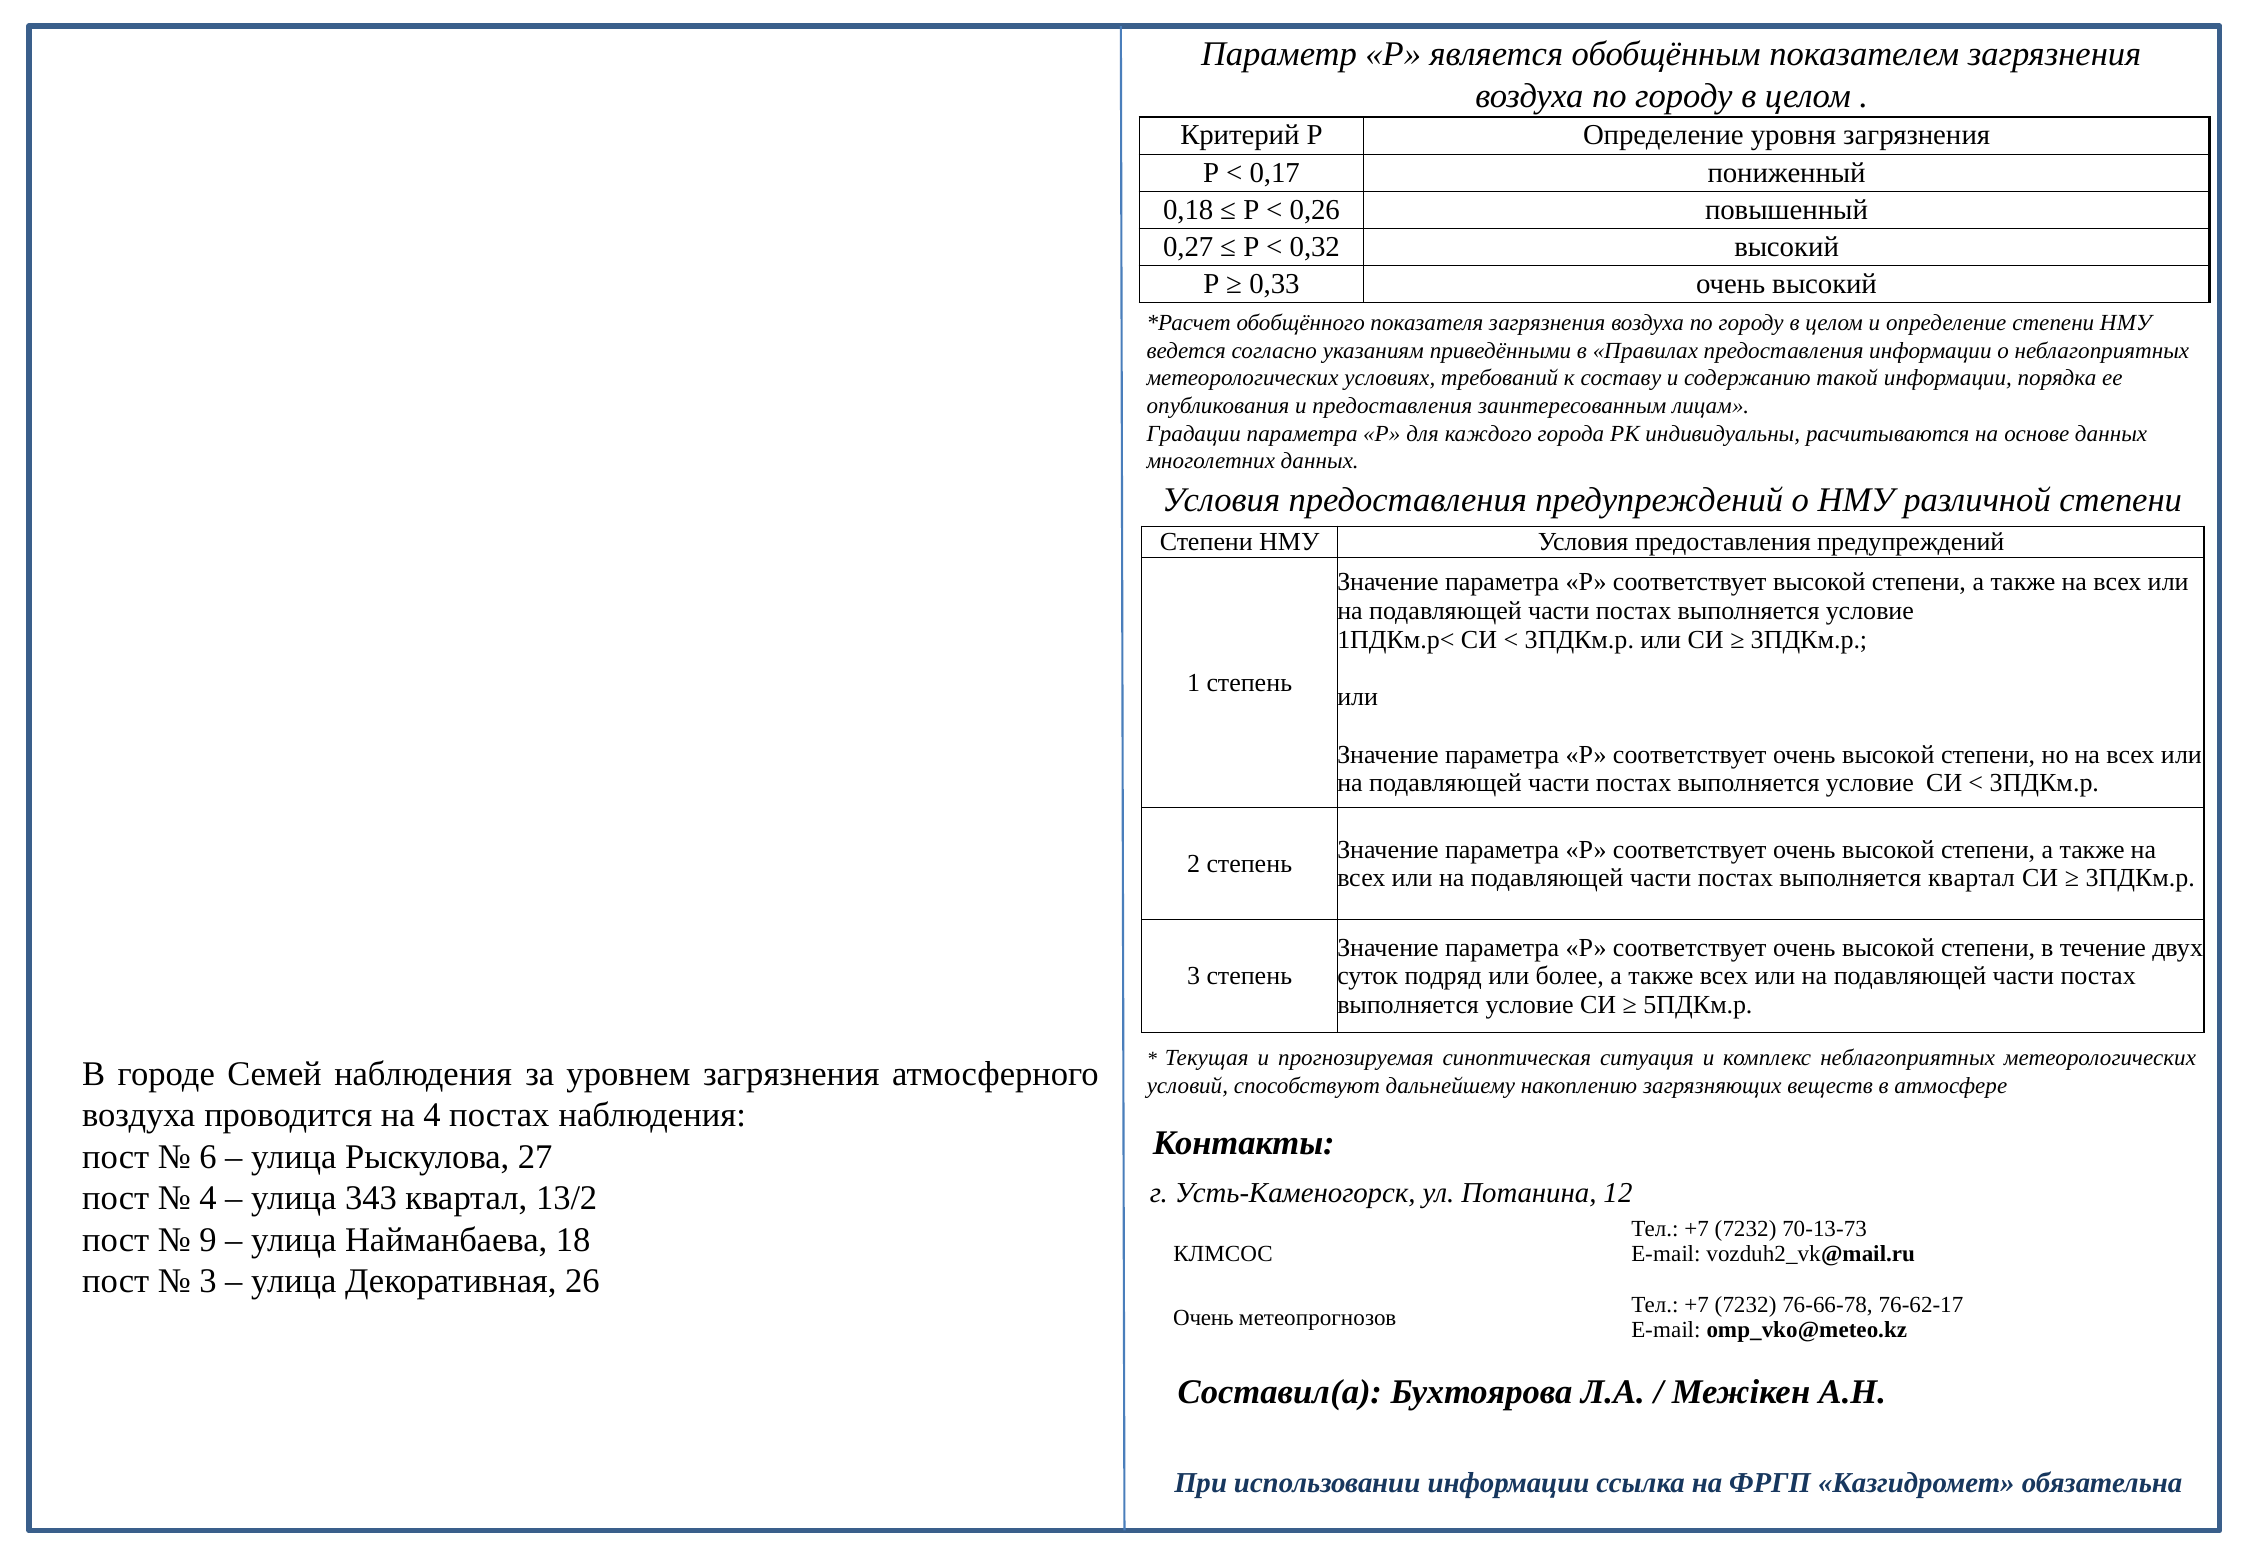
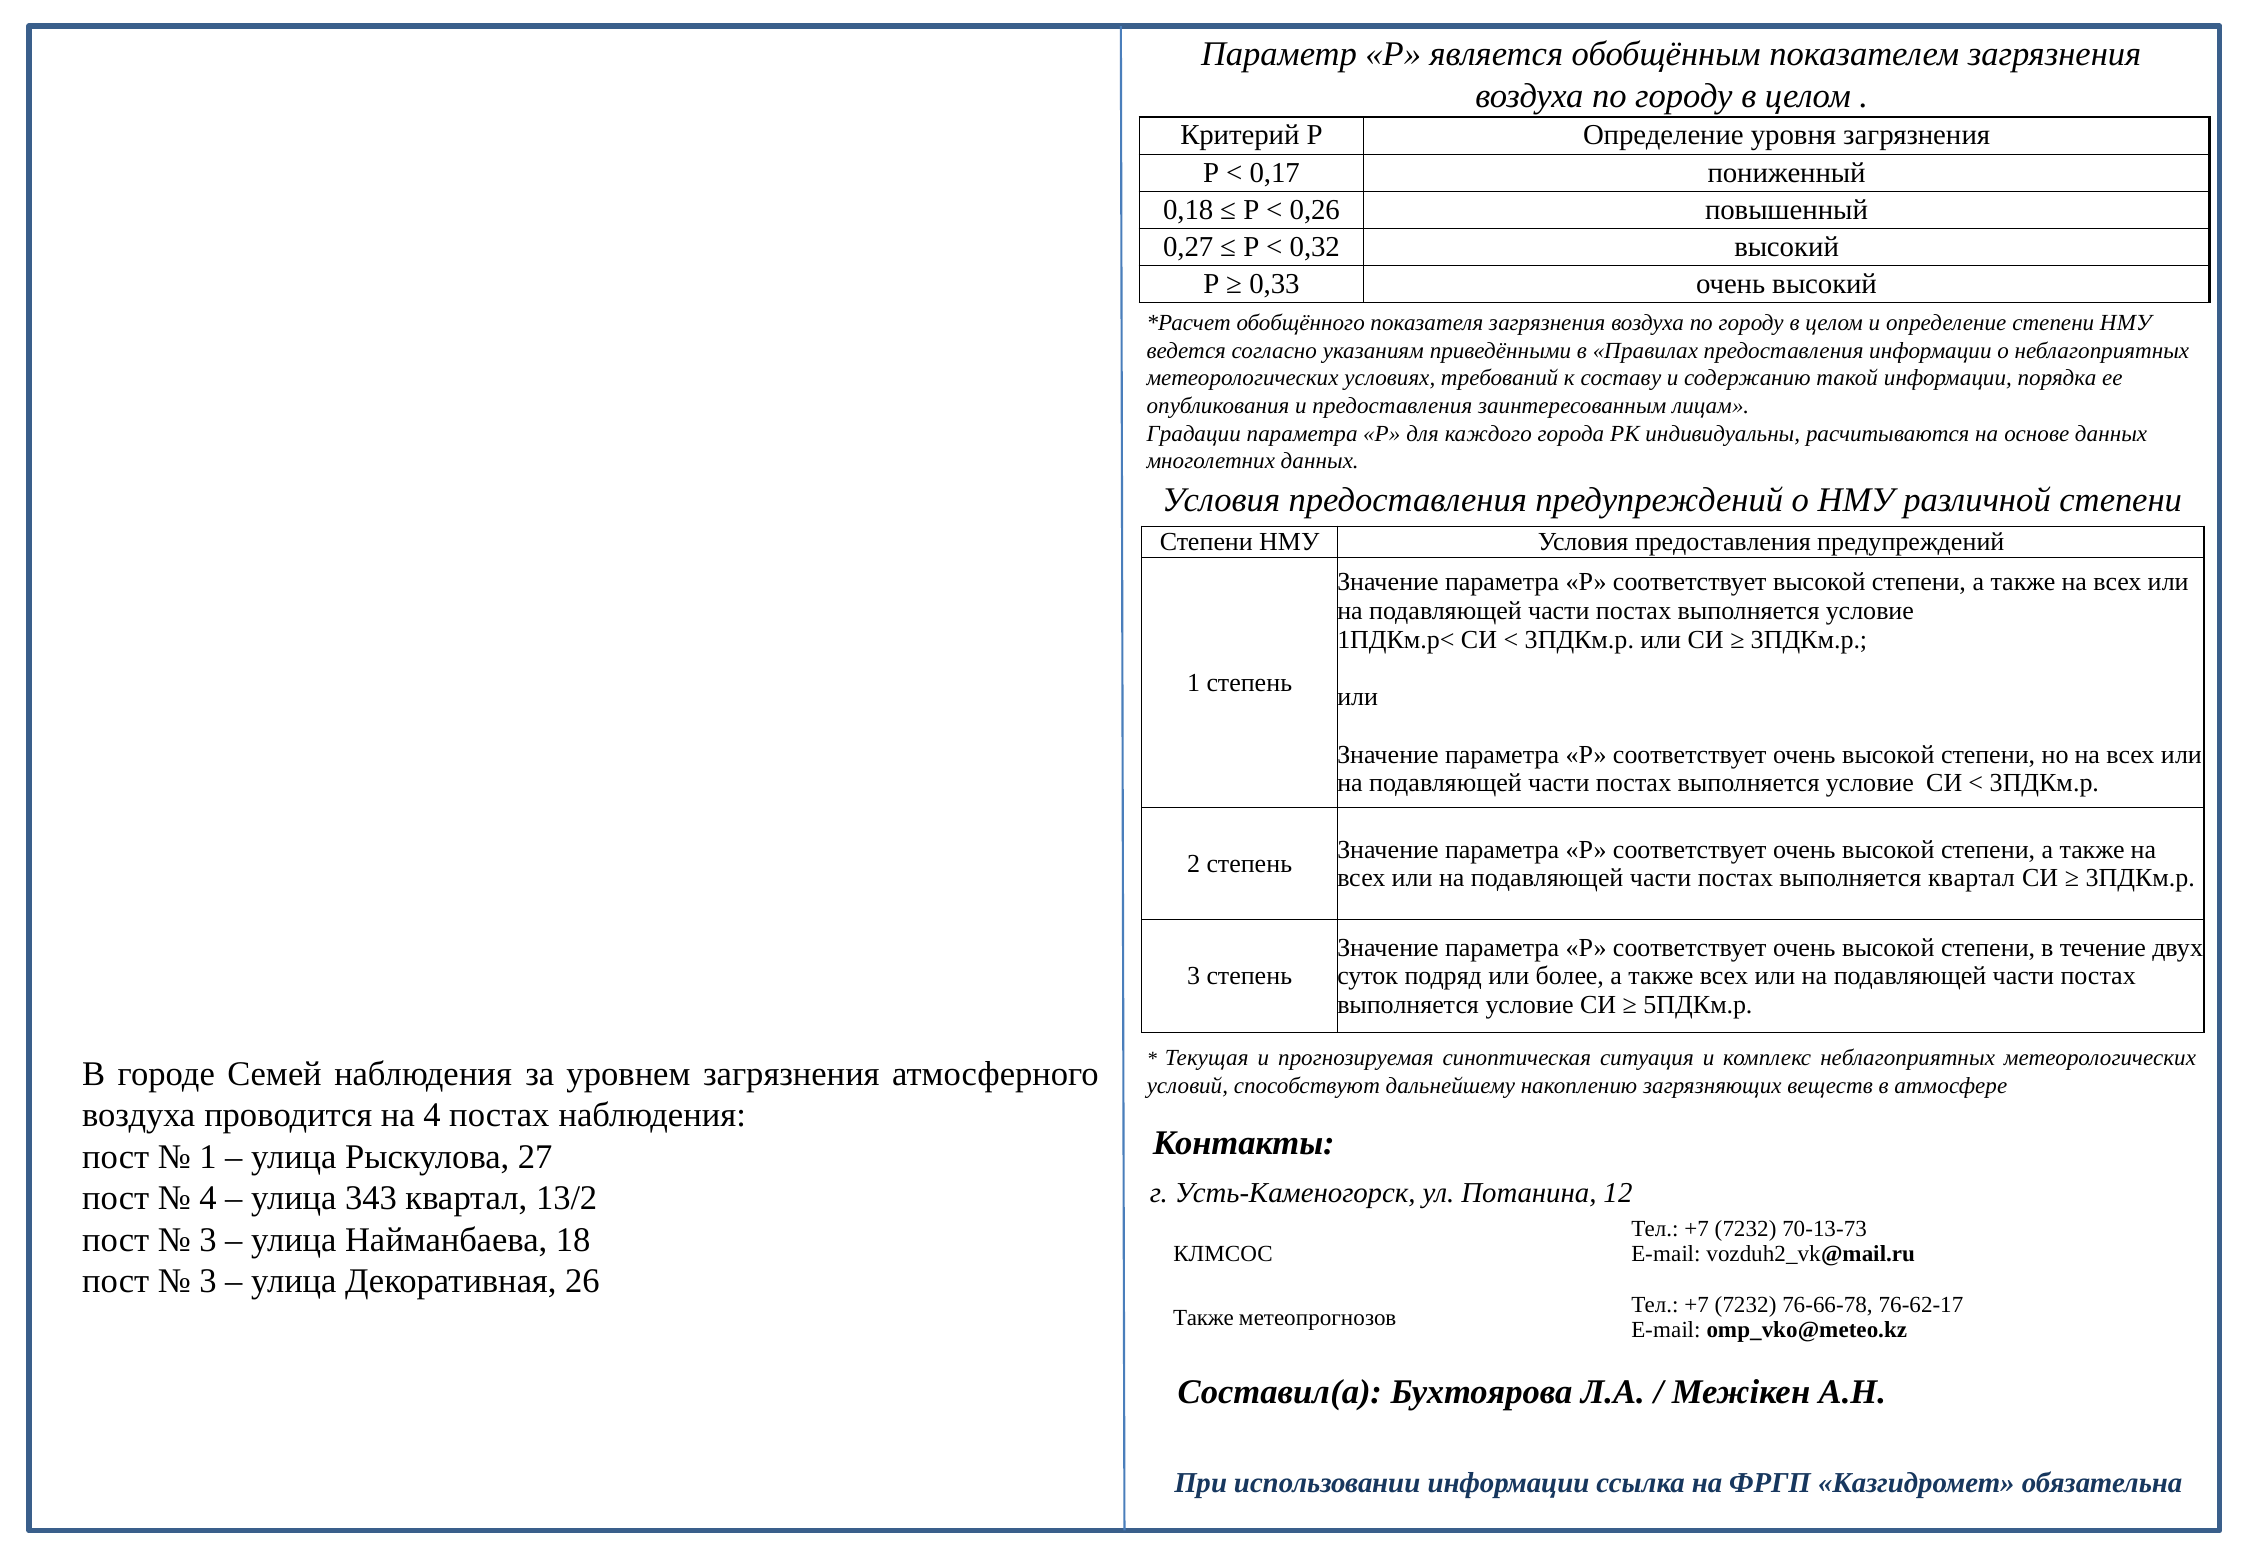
6: 6 -> 1 (208, 1157)
9: 9 -> 3 (208, 1240)
Очень: Очень -> Также (1203, 1318)
